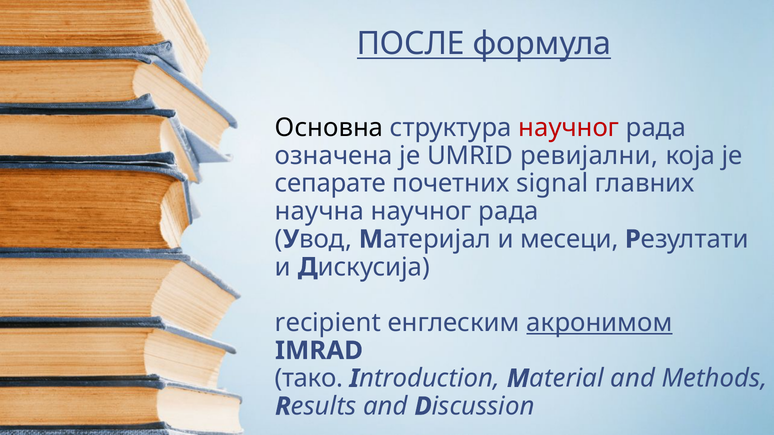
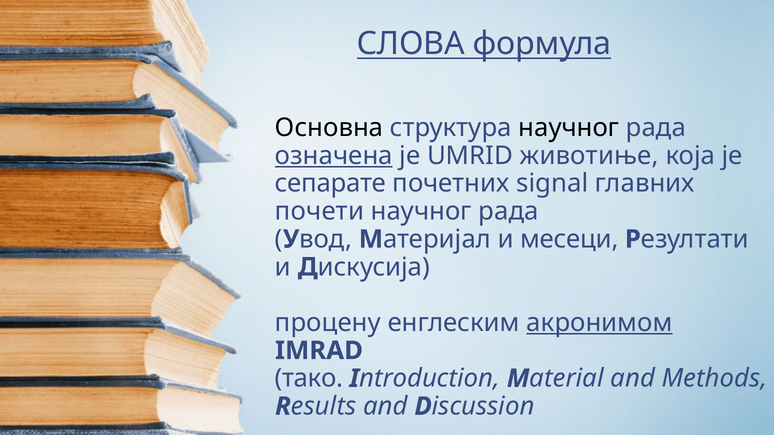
ПОСЛЕ: ПОСЛЕ -> СЛОВА (411, 44)
научног colour: red -> black (569, 128)
означена underline: none -> present (334, 156)
ревијални: ревијални -> животиње (589, 156)
научна: научна -> почети (320, 212)
recipient: recipient -> процену (328, 323)
